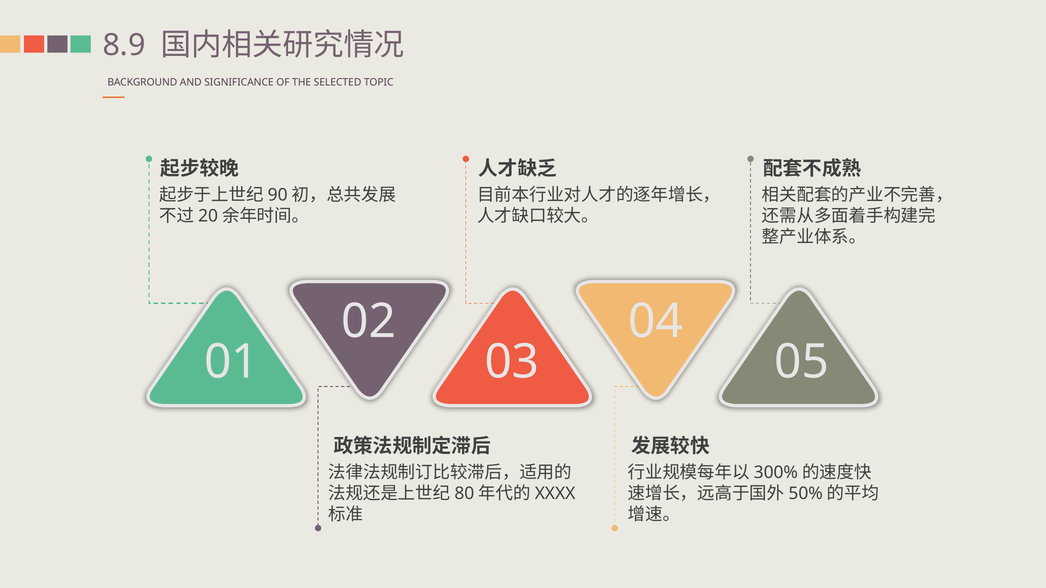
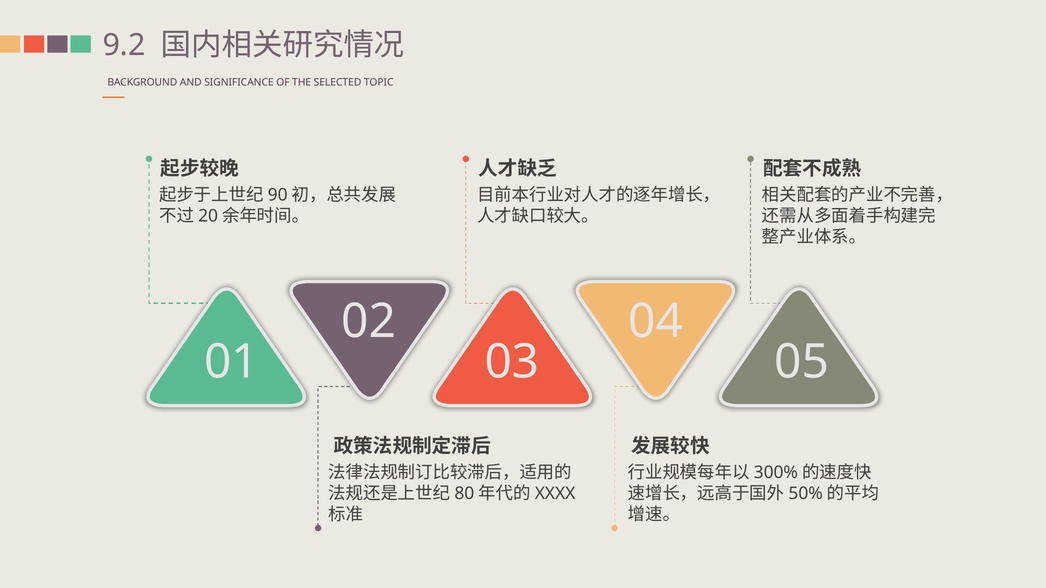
8.9: 8.9 -> 9.2 (124, 45)
